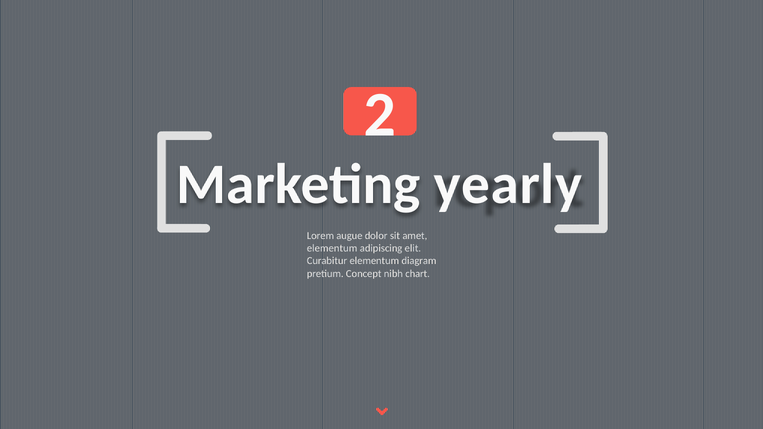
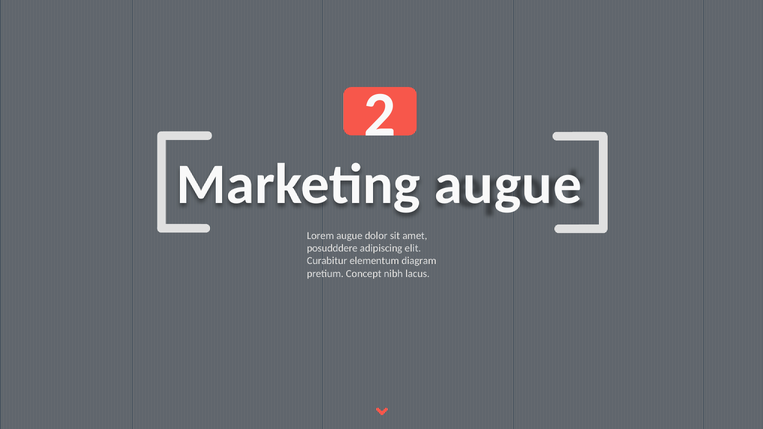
Marketing yearly: yearly -> augue (508, 184)
elementum: elementum -> posudddere (332, 248)
chart: chart -> lacus (418, 274)
